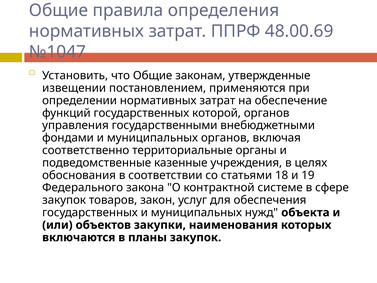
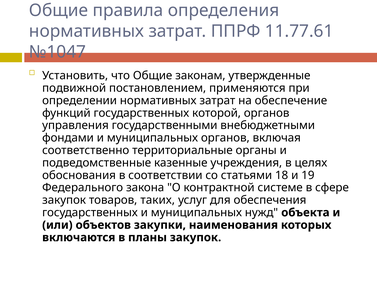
48.00.69: 48.00.69 -> 11.77.61 (299, 31)
извещении: извещении -> подвижной (74, 88)
закон: закон -> таких (158, 200)
